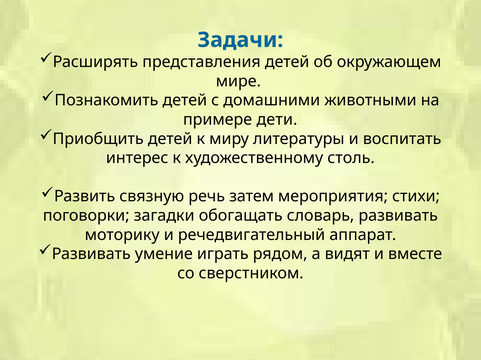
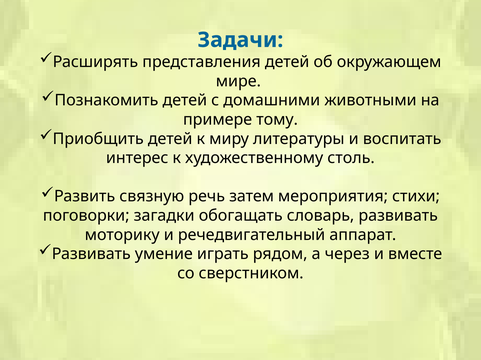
дети: дети -> тому (277, 120)
видят: видят -> через (347, 255)
